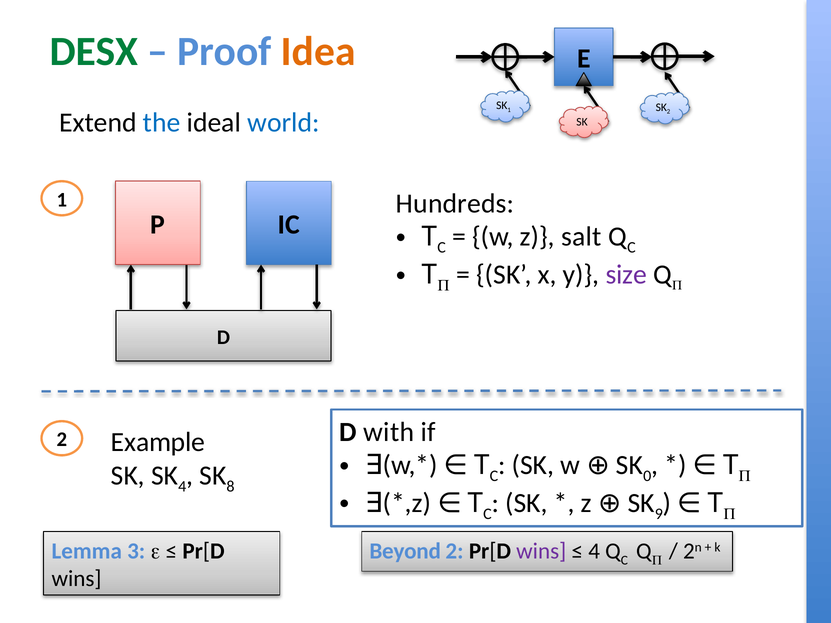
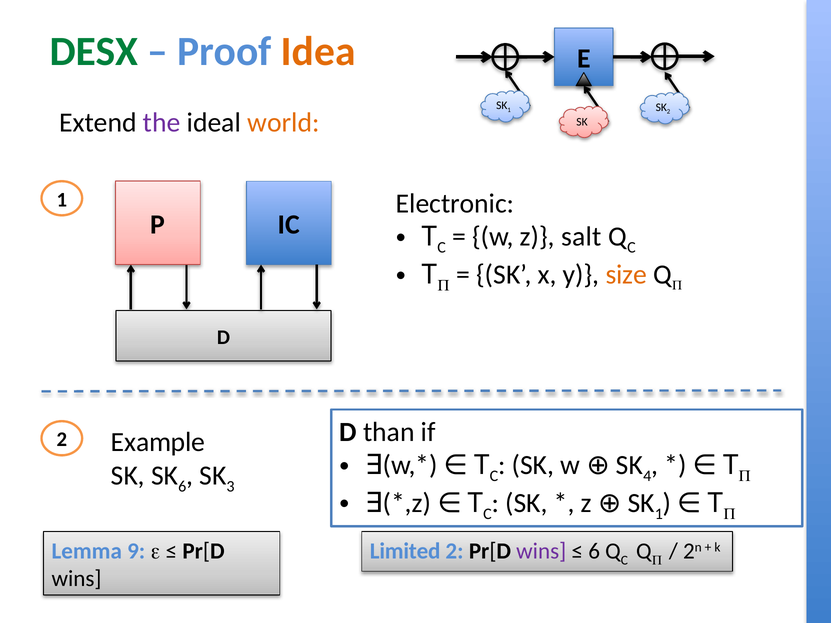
the colour: blue -> purple (162, 123)
world colour: blue -> orange (283, 123)
Hundreds: Hundreds -> Electronic (455, 204)
size colour: purple -> orange (626, 275)
with: with -> than (389, 432)
0: 0 -> 4 (647, 476)
SK 4: 4 -> 6 (182, 486)
8: 8 -> 3 (230, 486)
9: 9 -> 1 (659, 514)
3: 3 -> 9 (136, 551)
Beyond: Beyond -> Limited (405, 551)
4: 4 -> 6 (594, 551)
